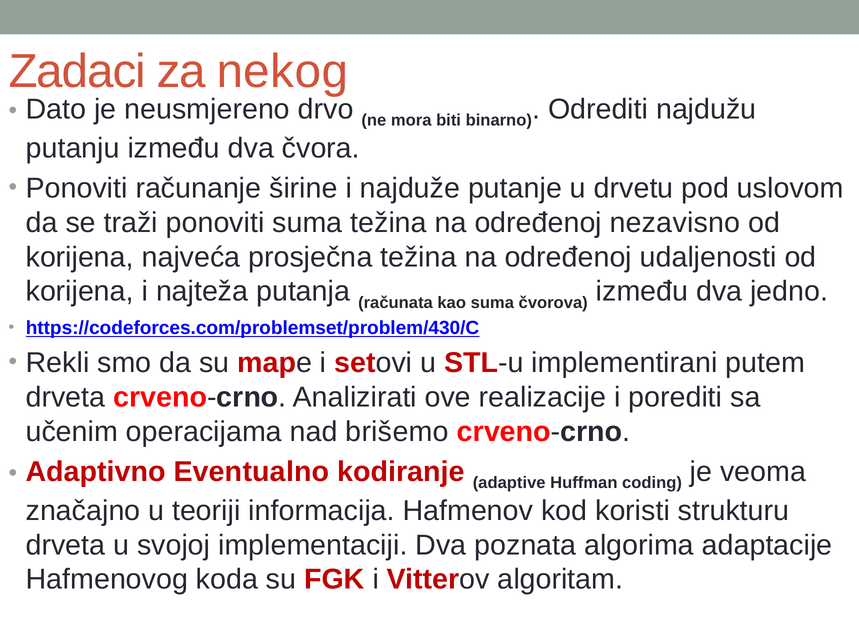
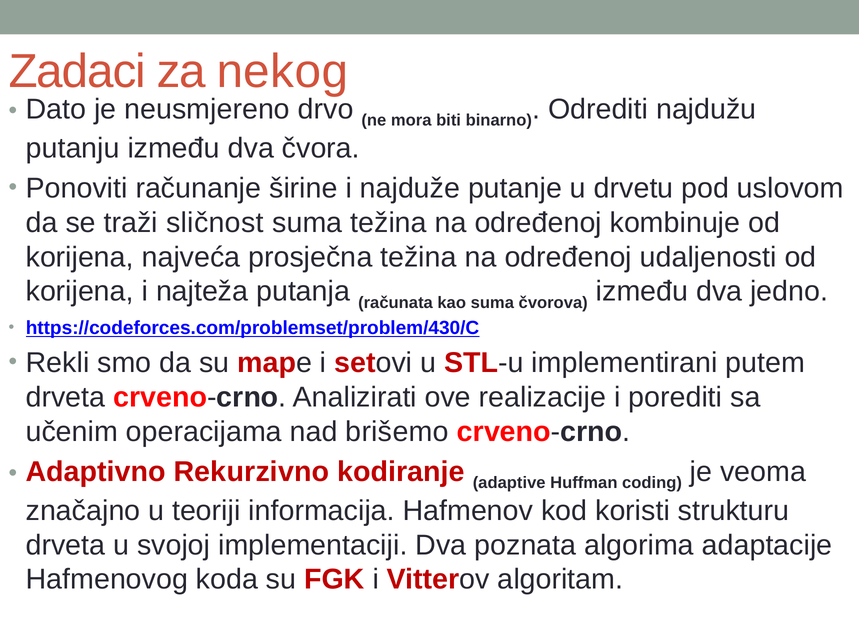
traži ponoviti: ponoviti -> sličnost (215, 223)
nezavisno: nezavisno -> kombinuje (675, 223)
Eventualno: Eventualno -> Rekurzivno (251, 472)
